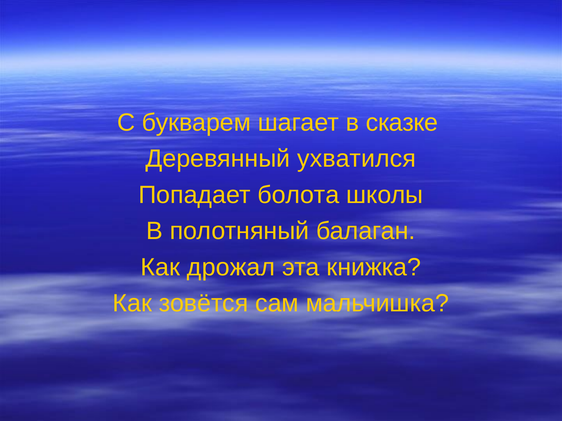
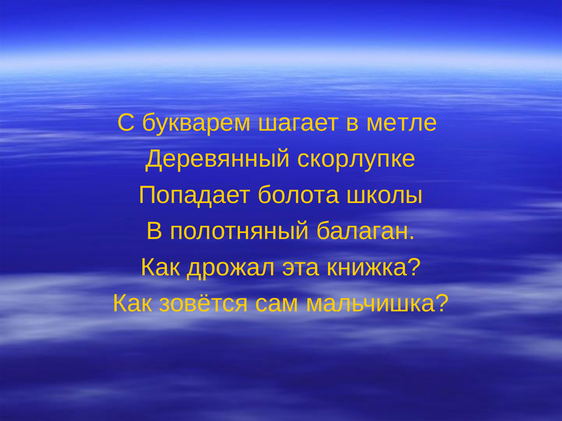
сказке: сказке -> метле (402, 123)
ухватился: ухватился -> скорлупке (356, 159)
